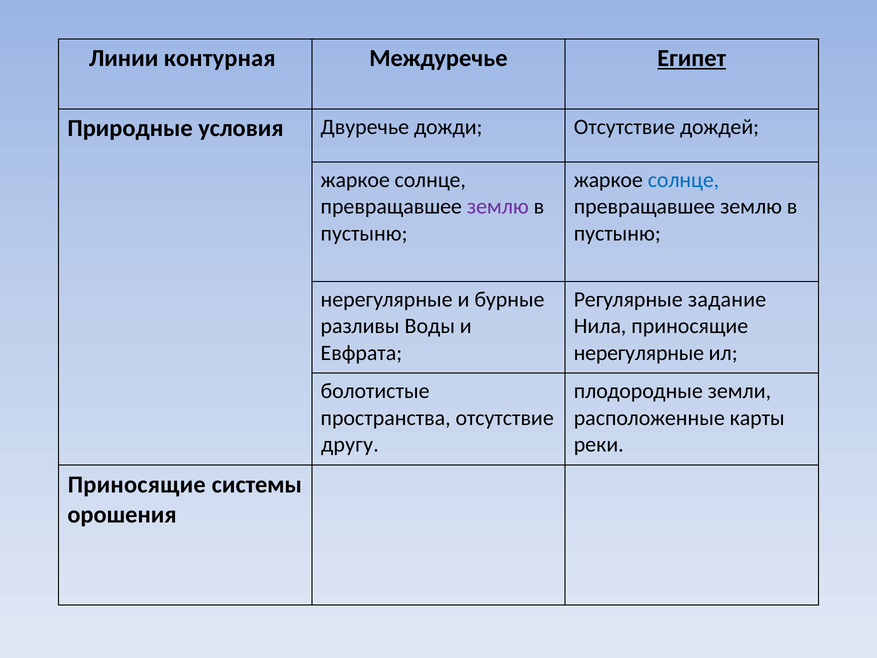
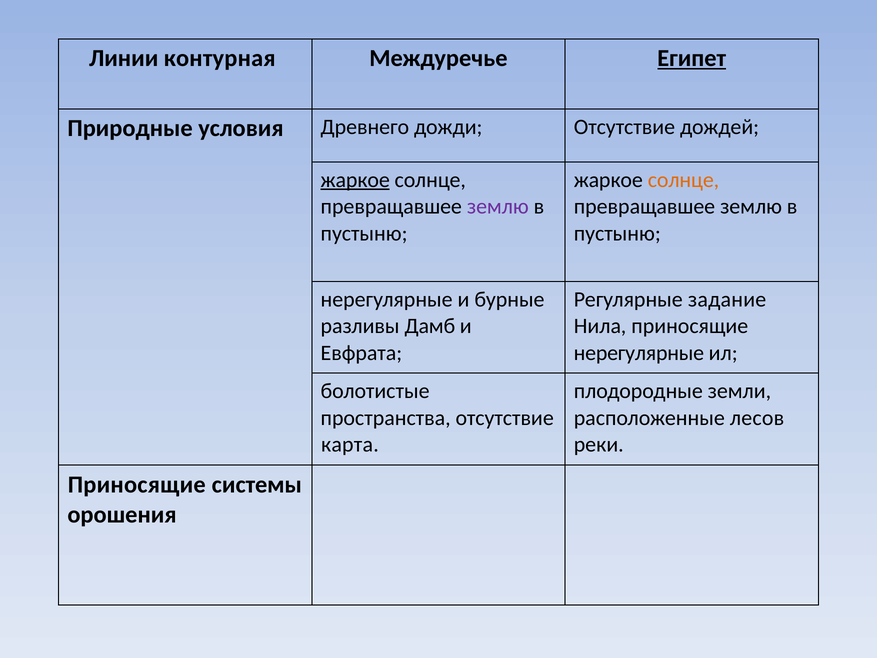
Двуречье: Двуречье -> Древнего (365, 127)
жаркое underline: none -> present (355, 180)
солнце colour: blue -> orange (683, 180)
Воды: Воды -> Дамб (430, 326)
карты: карты -> лесов (757, 418)
другу: другу -> карта (350, 445)
